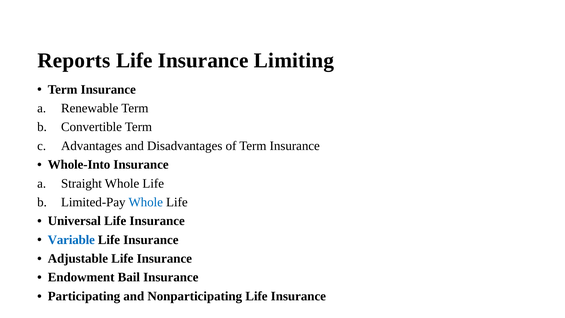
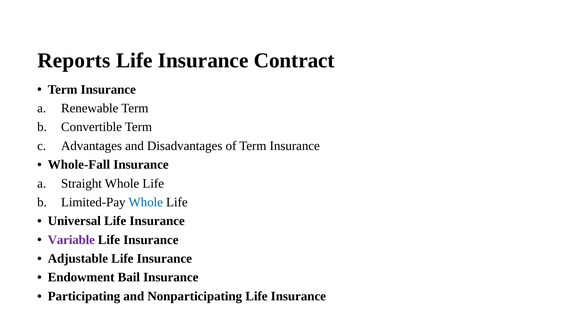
Limiting: Limiting -> Contract (294, 60)
Whole-Into: Whole-Into -> Whole-Fall (79, 165)
Variable colour: blue -> purple (71, 240)
